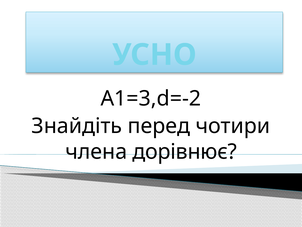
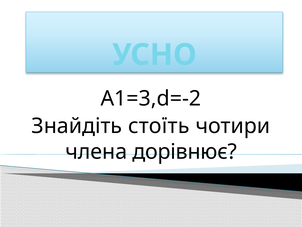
перед: перед -> стоїть (159, 126)
